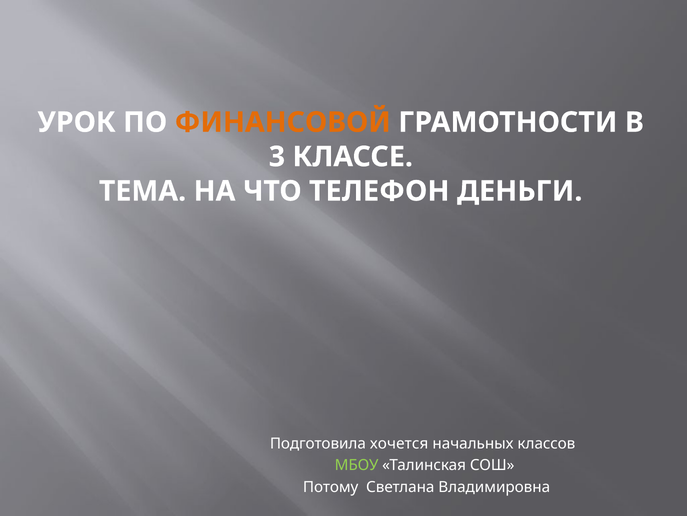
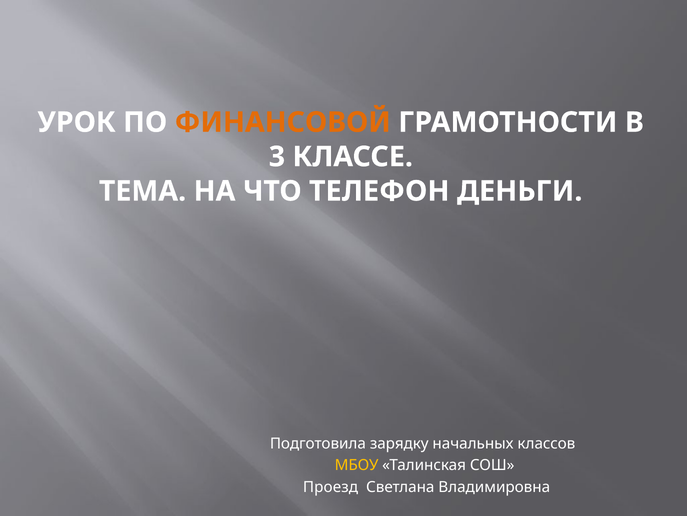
хочется: хочется -> зарядку (399, 443)
МБОУ colour: light green -> yellow (357, 465)
Потому: Потому -> Проезд (331, 486)
